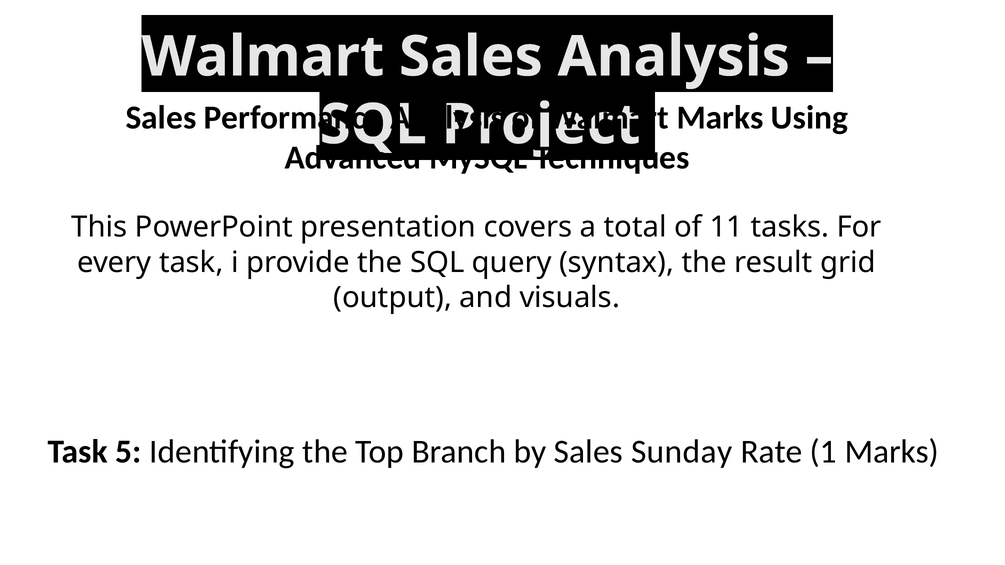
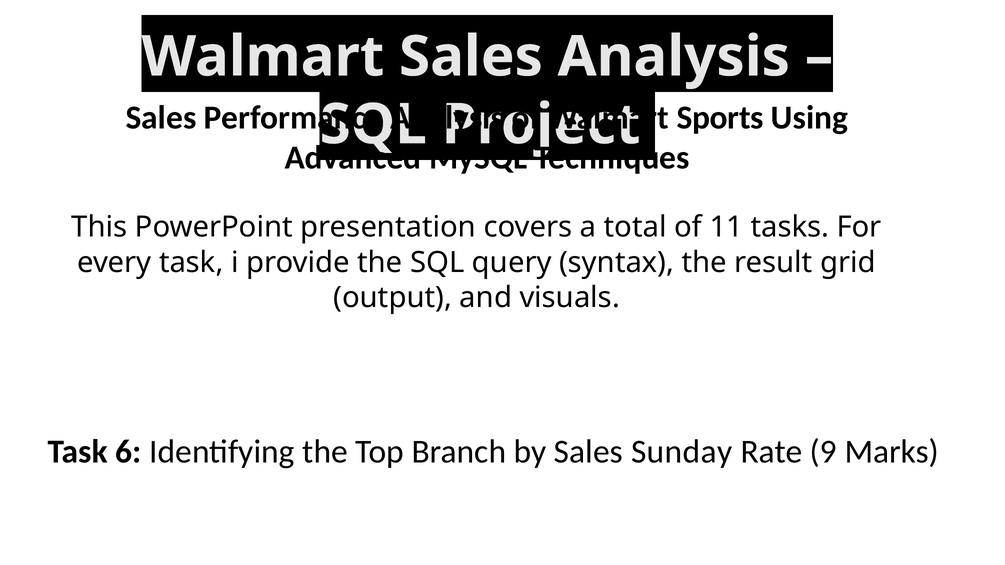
Marks: Marks -> Sports (720, 118)
5: 5 -> 6 (128, 452)
1: 1 -> 9 (823, 452)
